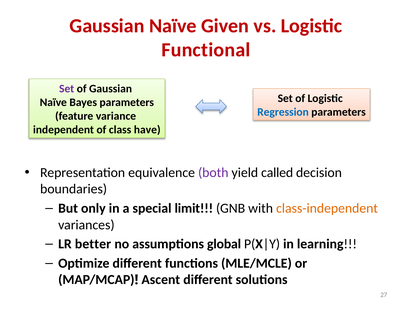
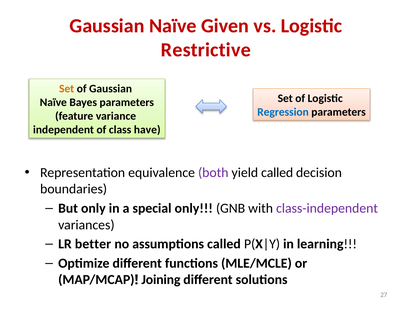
Functional: Functional -> Restrictive (206, 50)
Set colour: purple -> orange (67, 89)
special limit: limit -> only (194, 208)
class-independent colour: orange -> purple (327, 208)
assumptions global: global -> called (224, 244)
Ascent: Ascent -> Joining (161, 280)
